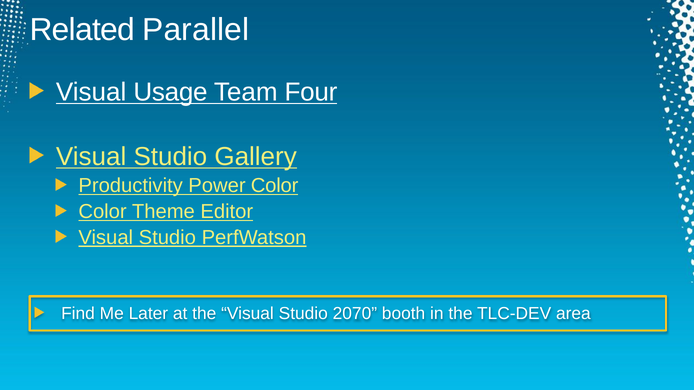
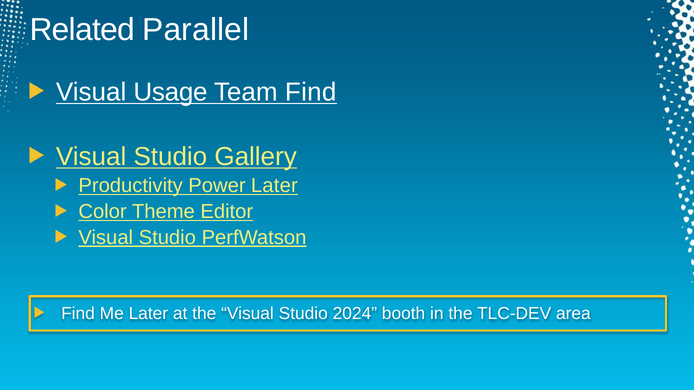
Team Four: Four -> Find (311, 92)
Power Color: Color -> Later (274, 186)
2070: 2070 -> 2024 (355, 314)
